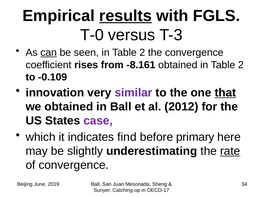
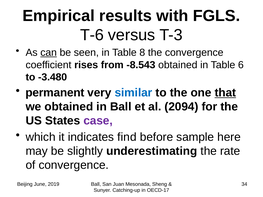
results underline: present -> none (125, 16)
T-0: T-0 -> T-6 (92, 35)
seen in Table 2: 2 -> 8 (142, 53)
-8.161: -8.161 -> -8.543 (141, 65)
obtained in Table 2: 2 -> 6 (241, 65)
-0.109: -0.109 -> -3.480 (53, 77)
innovation: innovation -> permanent (55, 93)
similar colour: purple -> blue (133, 93)
2012: 2012 -> 2094 (181, 107)
primary: primary -> sample (195, 137)
rate underline: present -> none (230, 151)
